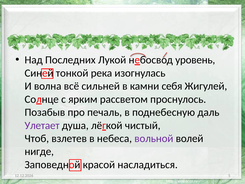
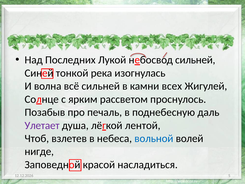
уровень: уровень -> сильней (195, 60)
себя: себя -> всех (172, 86)
чистый: чистый -> лентой (143, 125)
вольной colour: purple -> blue (154, 138)
